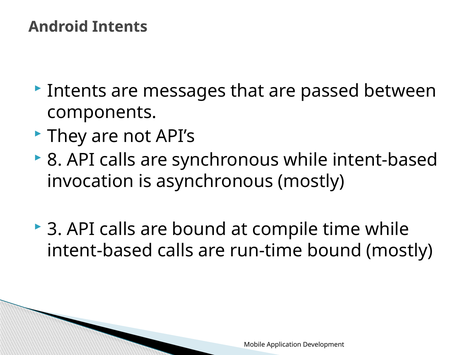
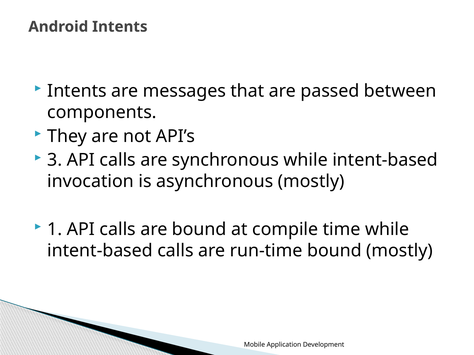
8: 8 -> 3 (55, 160)
3: 3 -> 1 (55, 230)
